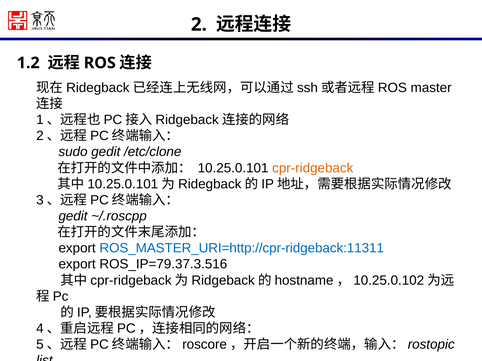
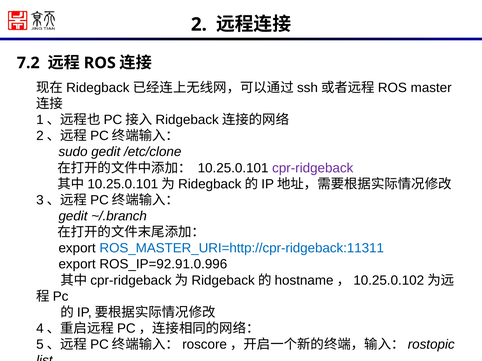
1.2: 1.2 -> 7.2 (28, 63)
cpr-ridgeback colour: orange -> purple (313, 168)
~/.roscpp: ~/.roscpp -> ~/.branch (119, 216)
ROS_IP=79.37.3.516: ROS_IP=79.37.3.516 -> ROS_IP=92.91.0.996 (163, 265)
